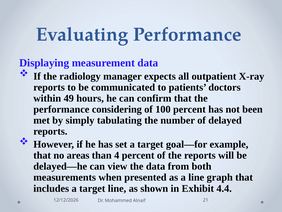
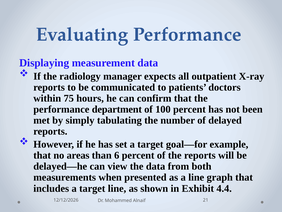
49: 49 -> 75 (69, 98)
considering: considering -> department (117, 109)
4: 4 -> 6 (117, 155)
